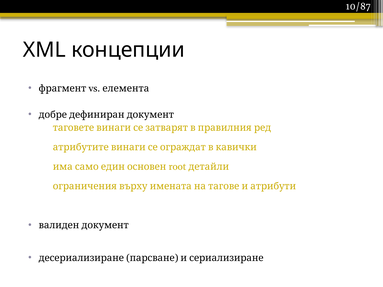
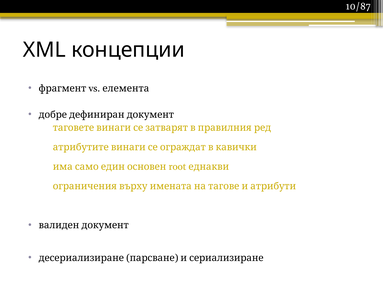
детайли: детайли -> еднакви (209, 167)
